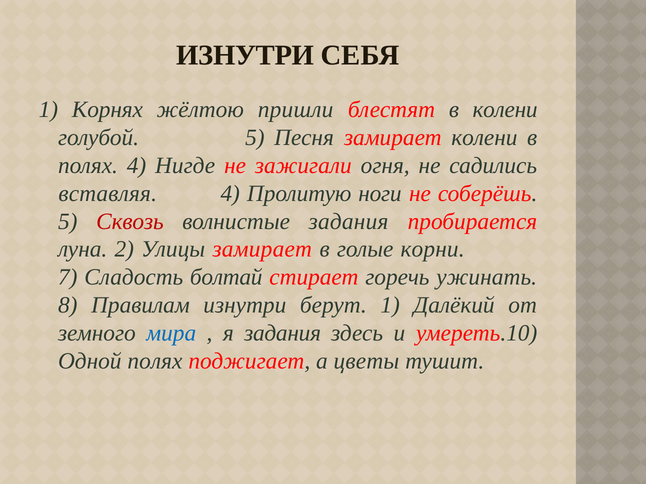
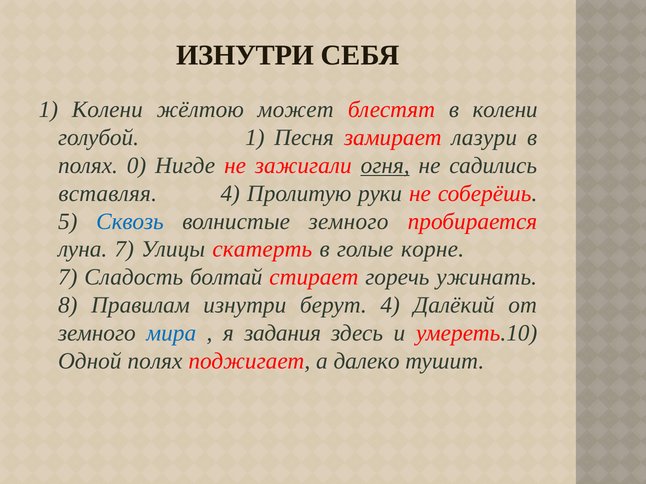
1 Корнях: Корнях -> Колени (107, 110)
пришли: пришли -> может (296, 110)
голубой 5: 5 -> 1 (255, 138)
замирает колени: колени -> лазури (484, 138)
полях 4: 4 -> 0 (136, 166)
огня underline: none -> present (385, 166)
ноги: ноги -> руки (380, 194)
Сквозь colour: red -> blue (130, 222)
волнистые задания: задания -> земного (349, 222)
луна 2: 2 -> 7 (124, 250)
Улицы замирает: замирает -> скатерть (262, 250)
корни: корни -> корне (433, 250)
берут 1: 1 -> 4 (390, 305)
цветы: цветы -> далеко (367, 361)
